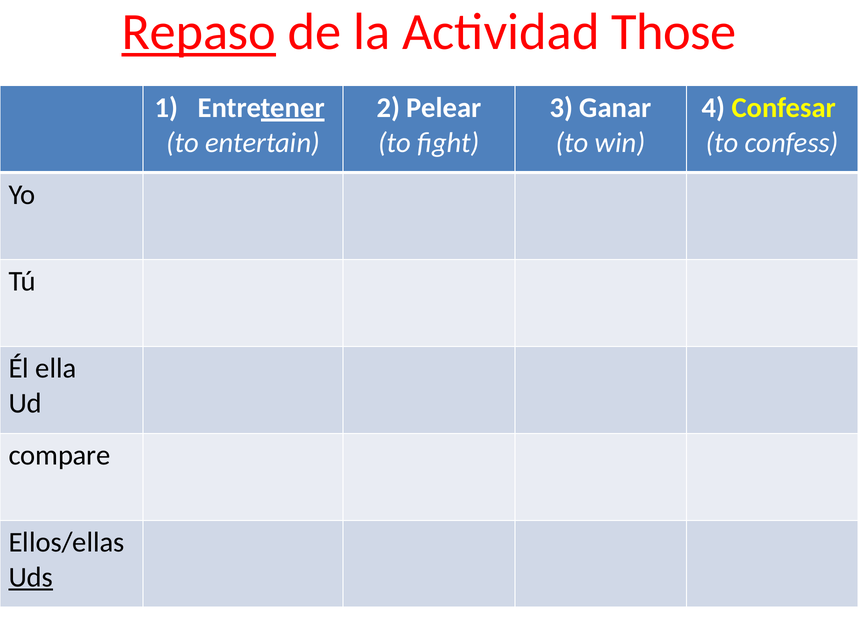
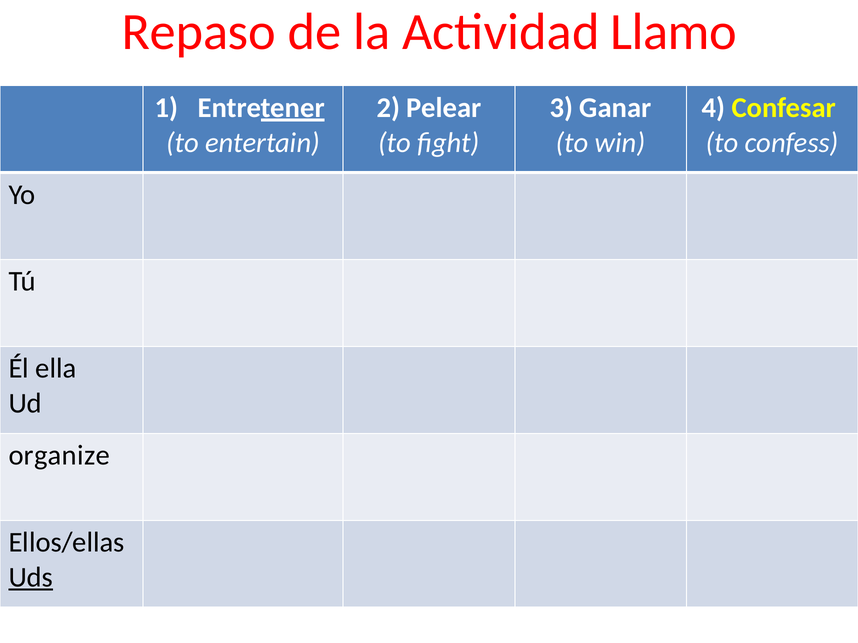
Repaso underline: present -> none (199, 32)
Those: Those -> Llamo (674, 32)
compare: compare -> organize (59, 456)
